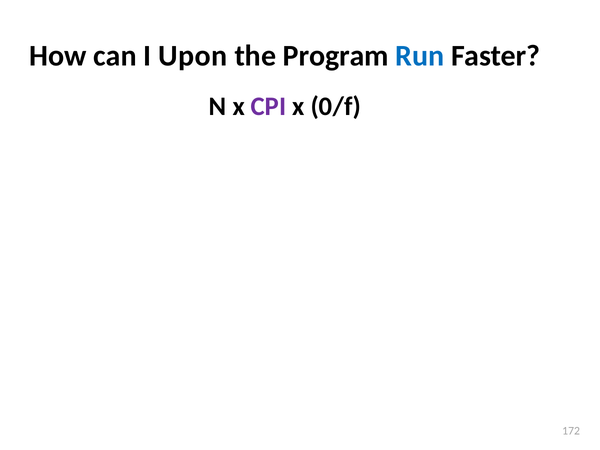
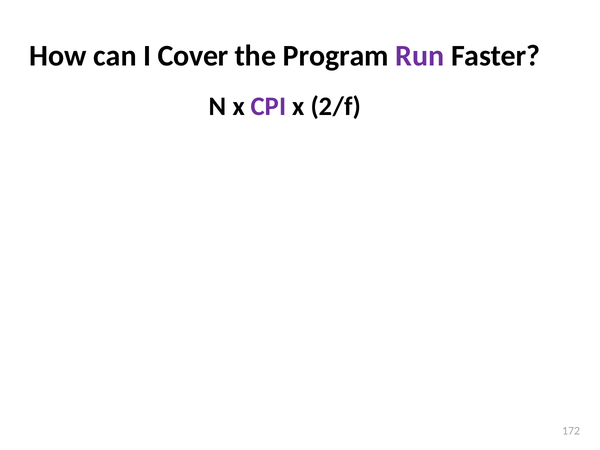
Upon: Upon -> Cover (193, 56)
Run colour: blue -> purple (420, 56)
0/f: 0/f -> 2/f (336, 107)
